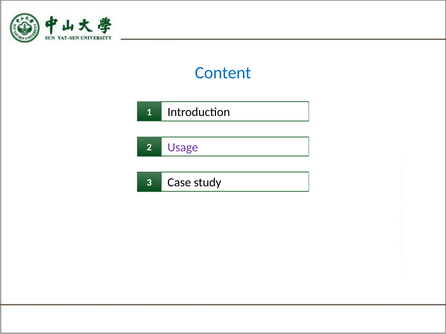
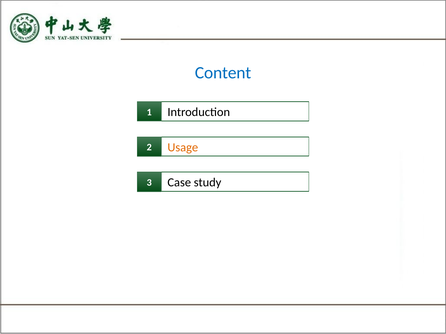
Usage colour: purple -> orange (183, 148)
